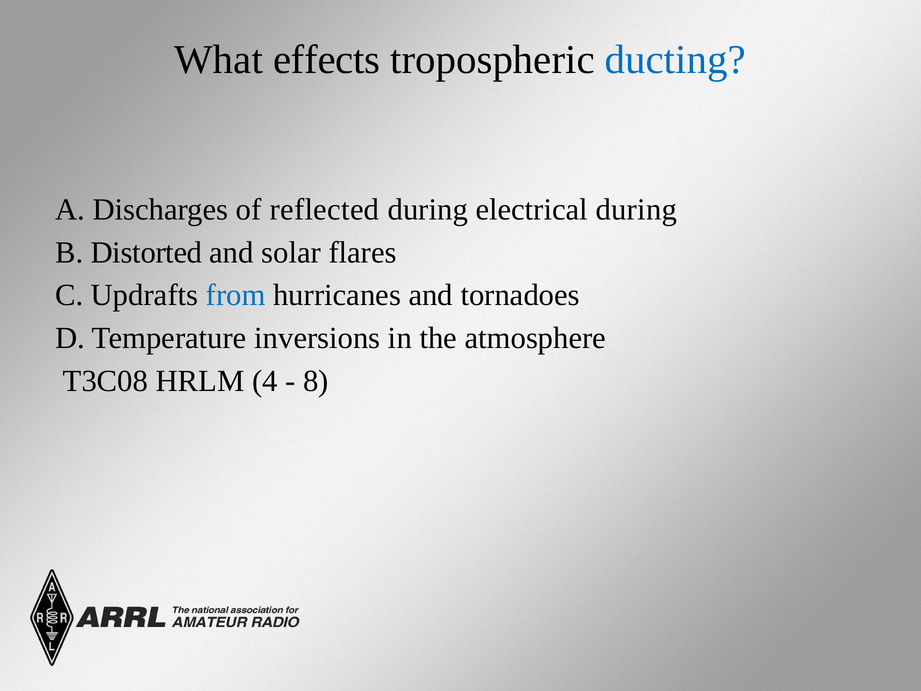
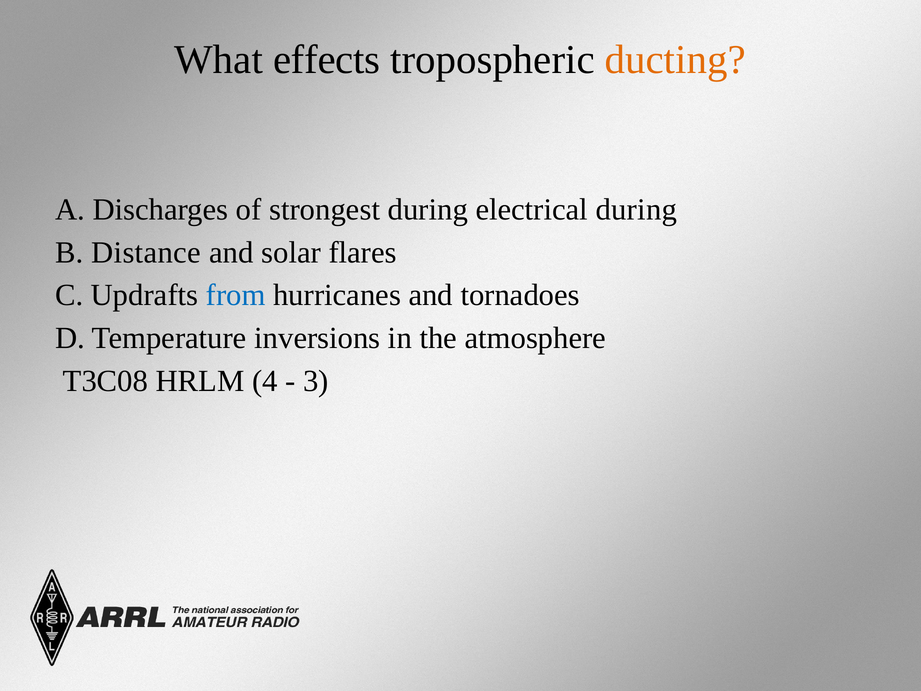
ducting colour: blue -> orange (675, 60)
reflected: reflected -> strongest (325, 209)
Distorted: Distorted -> Distance (146, 252)
8: 8 -> 3 (316, 381)
